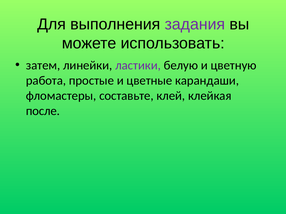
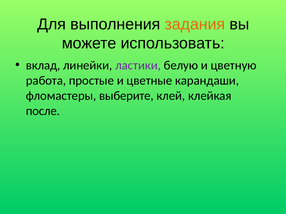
задания colour: purple -> orange (195, 24)
затем: затем -> вклад (43, 65)
составьте: составьте -> выберите (126, 96)
